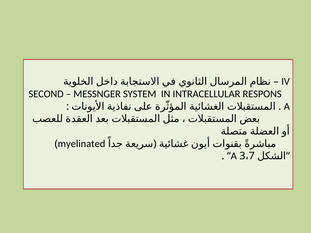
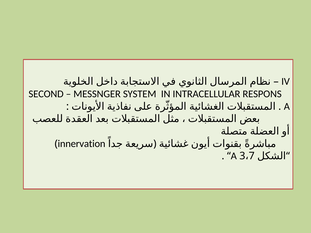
myelinated: myelinated -> innervation (82, 144)
